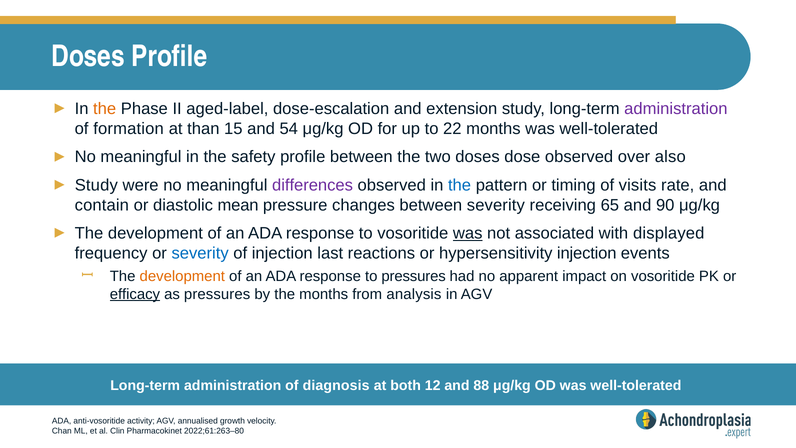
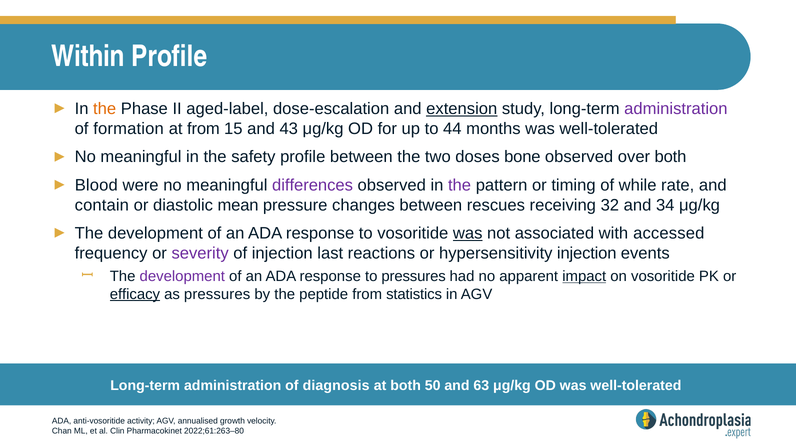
Doses: Doses -> Within (88, 56)
extension underline: none -> present (462, 109)
at than: than -> from (203, 129)
54: 54 -> 43 (289, 129)
22: 22 -> 44 (452, 129)
dose: dose -> bone (522, 157)
over also: also -> both (670, 157)
Study: Study -> Blood (96, 185)
the colour: blue -> purple (460, 185)
visits: visits -> while (638, 185)
between severity: severity -> rescues (496, 205)
65: 65 -> 32 (610, 205)
90: 90 -> 34 (665, 205)
displayed: displayed -> accessed (669, 233)
severity colour: blue -> purple (200, 253)
development colour: orange -> purple (182, 276)
impact underline: none -> present (584, 276)
the months: months -> peptide (324, 294)
analysis: analysis -> statistics (414, 294)
12: 12 -> 50 (433, 385)
88: 88 -> 63 (481, 385)
